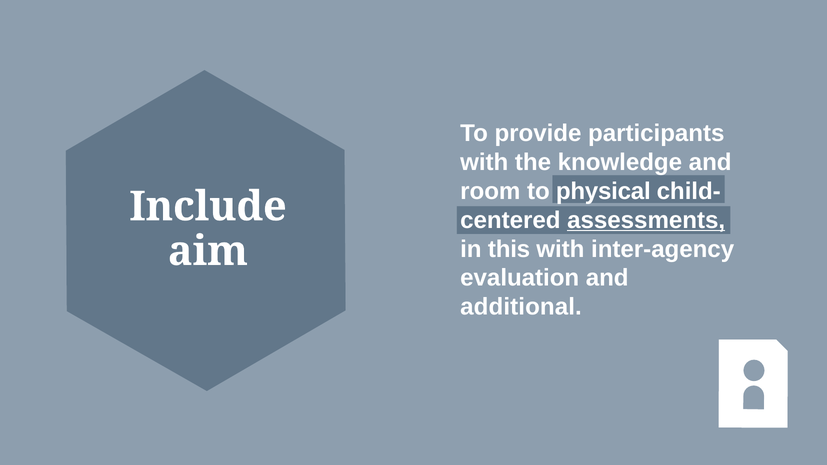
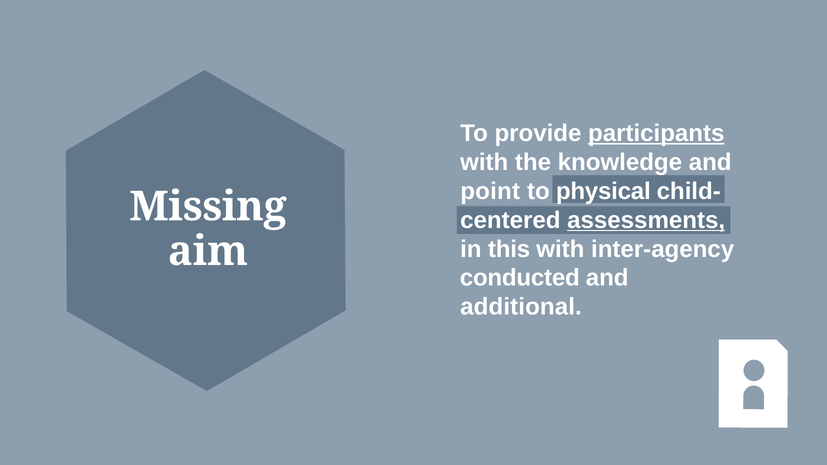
participants underline: none -> present (656, 133)
room: room -> point (490, 191)
Include: Include -> Missing (208, 207)
evaluation: evaluation -> conducted (520, 278)
